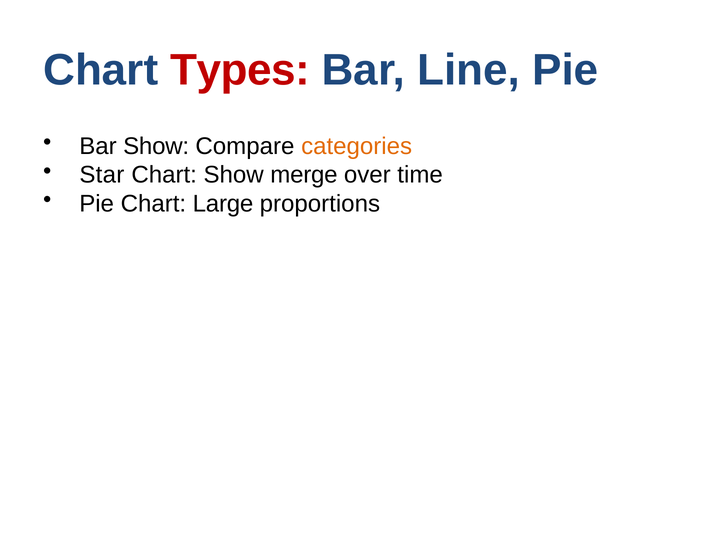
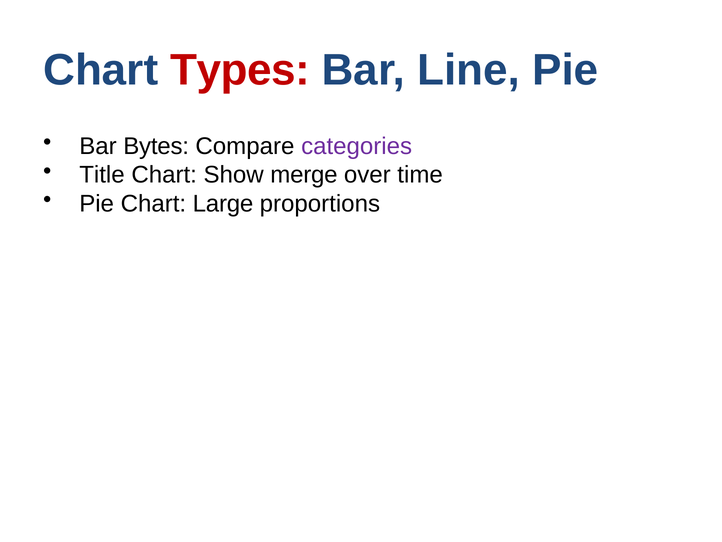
Bar Show: Show -> Bytes (156, 146)
categories colour: orange -> purple (357, 146)
Star: Star -> Title (102, 175)
